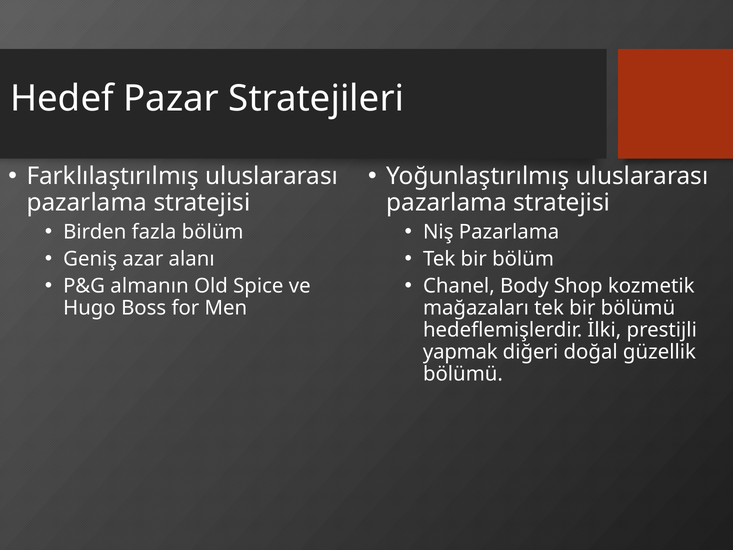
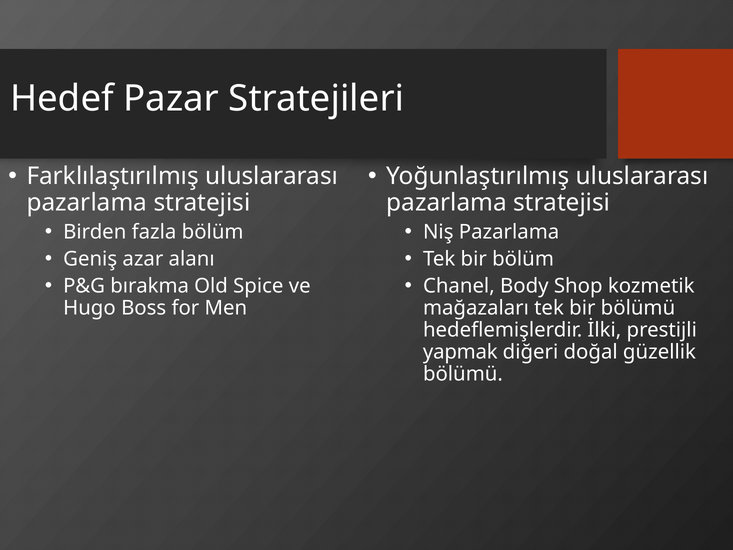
almanın: almanın -> bırakma (150, 286)
